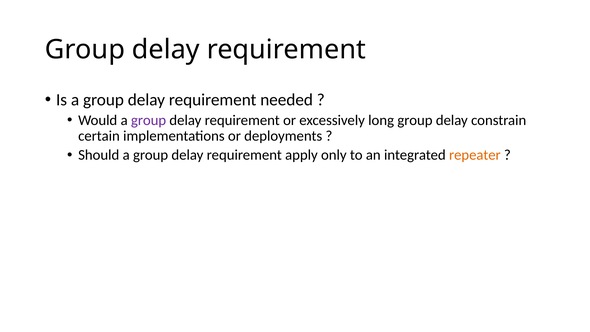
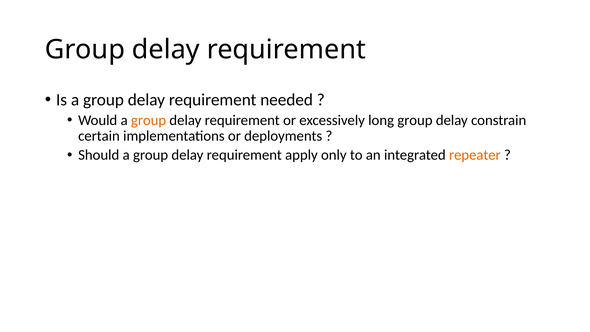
group colour: purple -> orange (149, 120)
